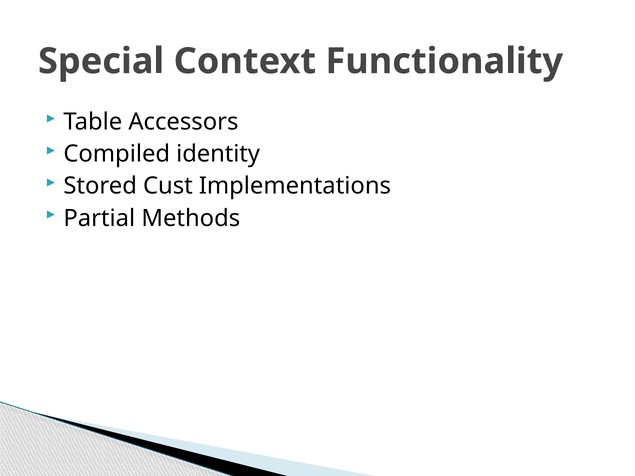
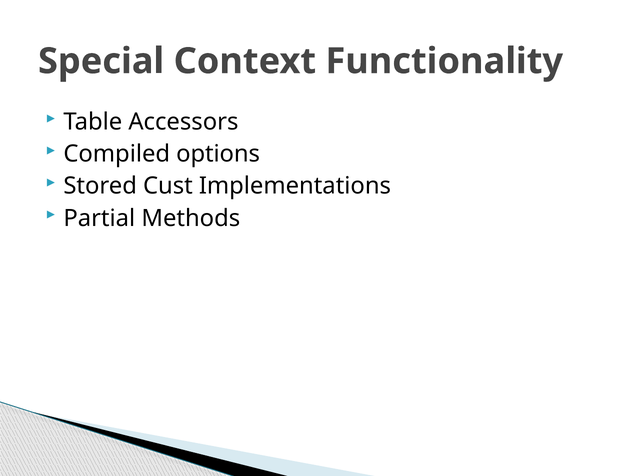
identity: identity -> options (218, 154)
